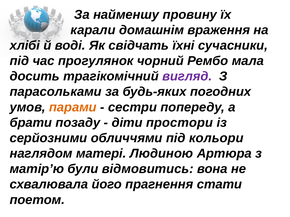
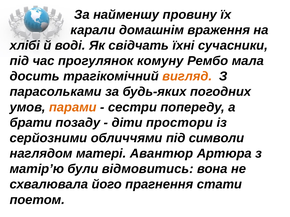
чорний: чорний -> комуну (160, 61)
вигляд colour: purple -> orange (187, 76)
кольори: кольори -> символи (216, 138)
Людиною: Людиною -> Авантюр (161, 154)
